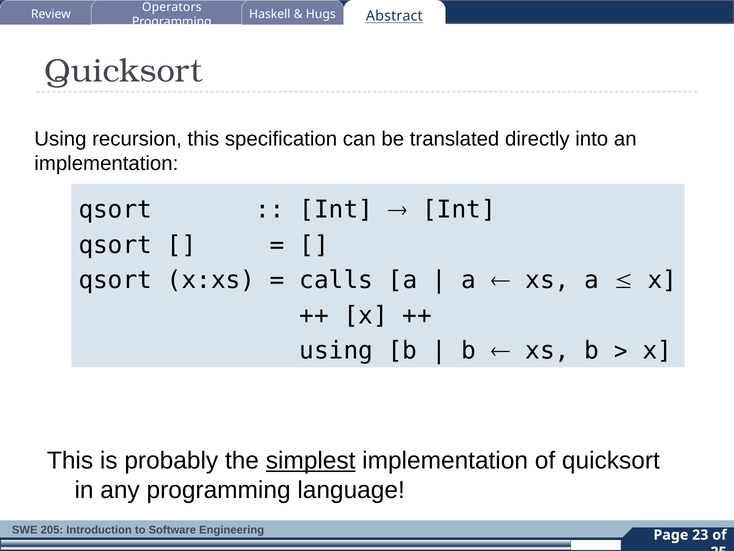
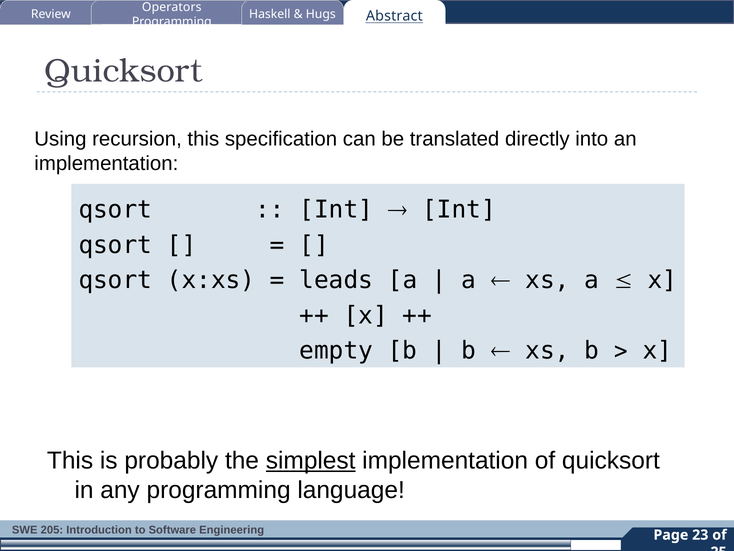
calls: calls -> leads (336, 280)
using: using -> empty (336, 350)
